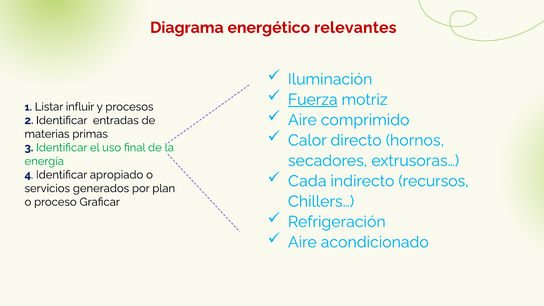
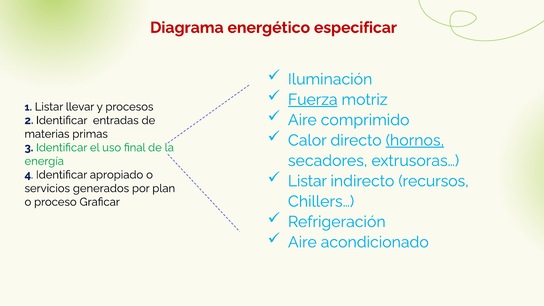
relevantes: relevantes -> especificar (355, 28)
influir: influir -> llevar (80, 107)
hornos underline: none -> present (415, 140)
Cada: Cada -> Listar (307, 181)
